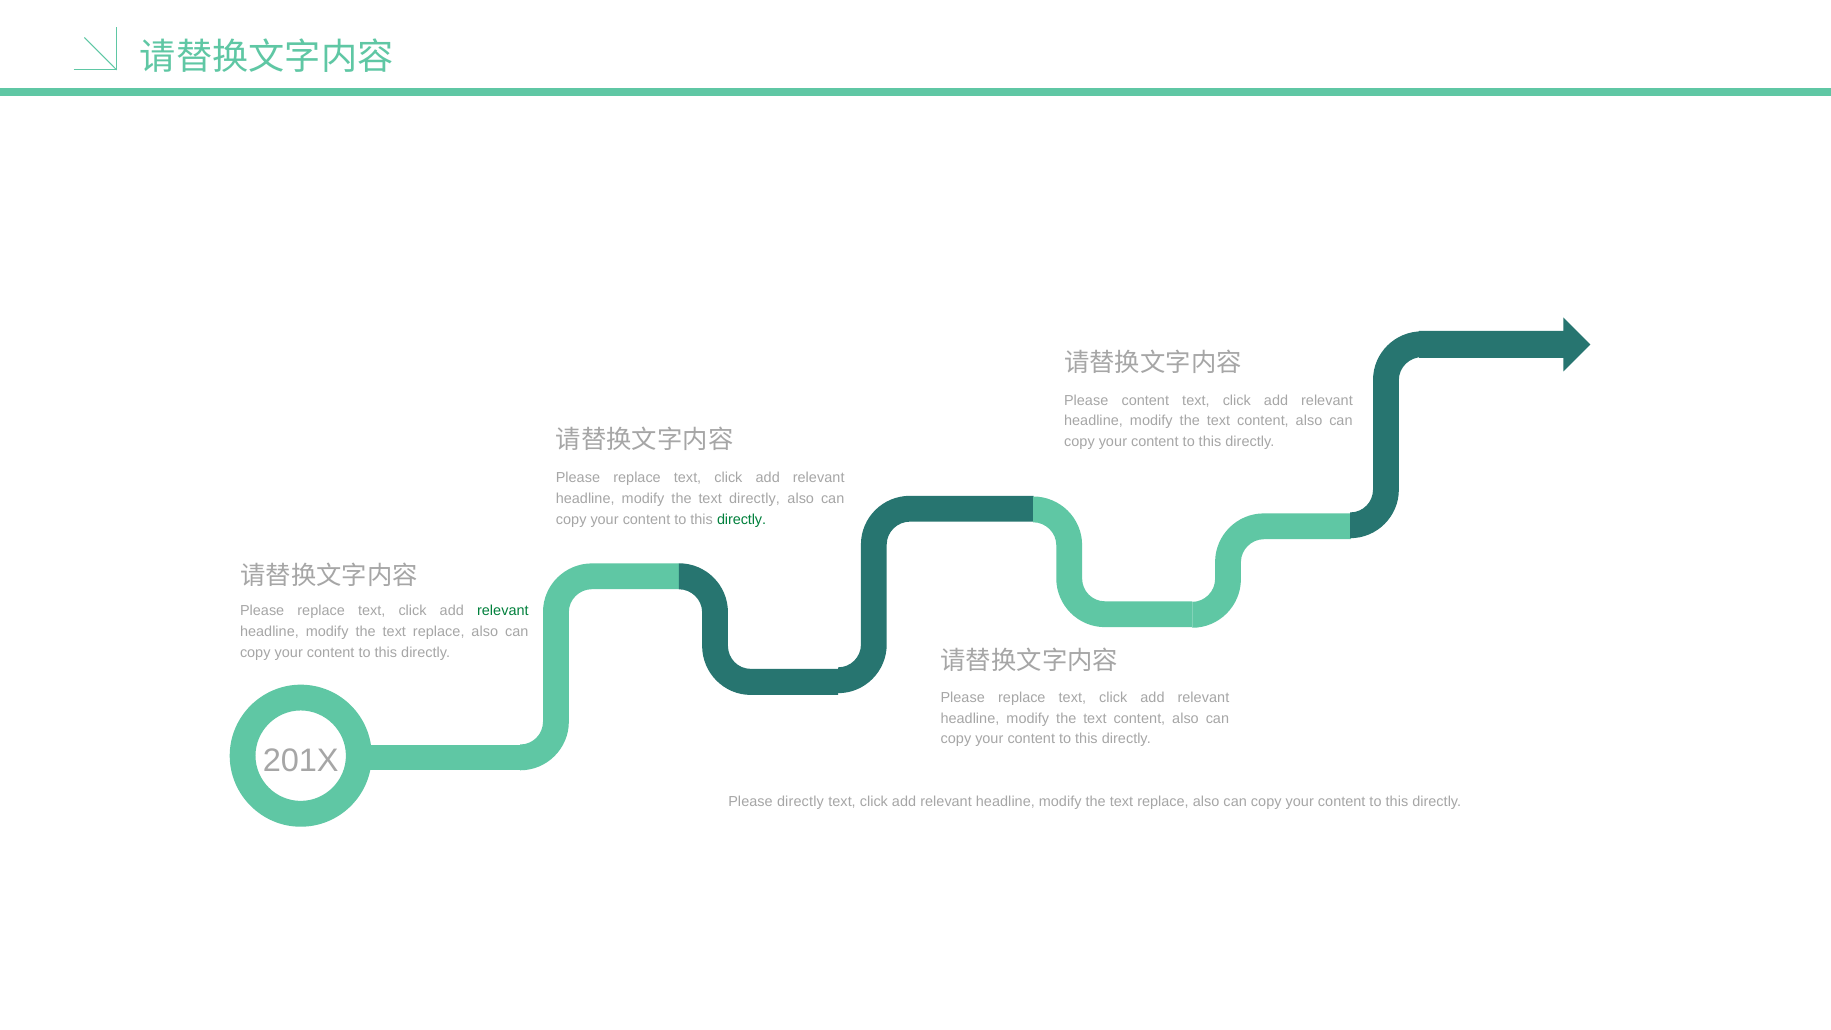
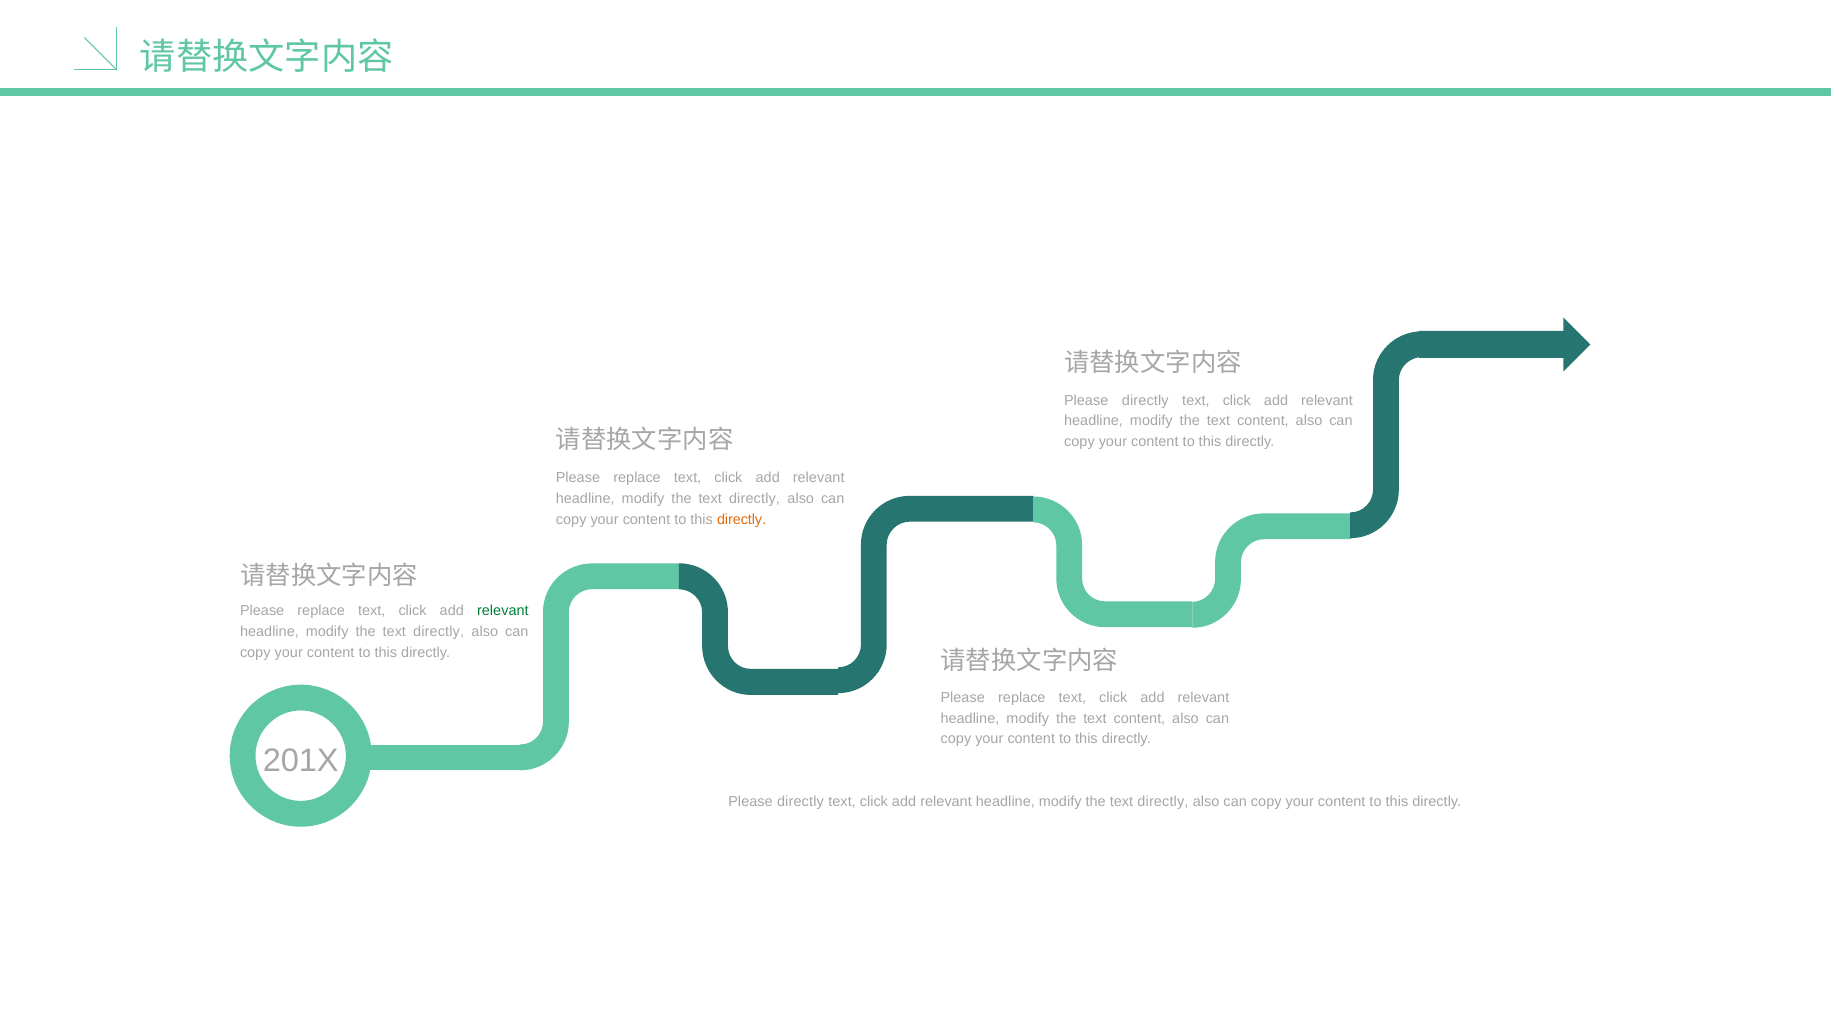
content: content -> directly (1145, 400)
directly colour: green -> orange (742, 519)
replace: replace -> directly (439, 631)
replace: replace -> directly (1163, 802)
